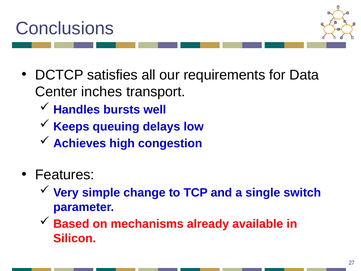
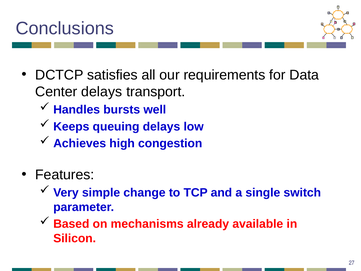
Center inches: inches -> delays (102, 92)
